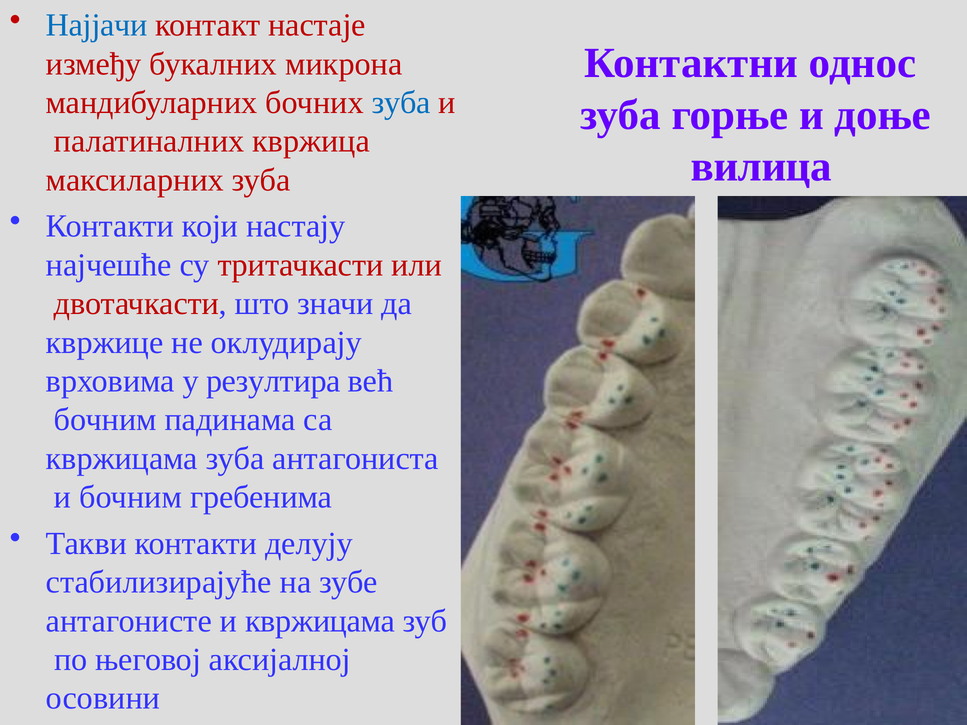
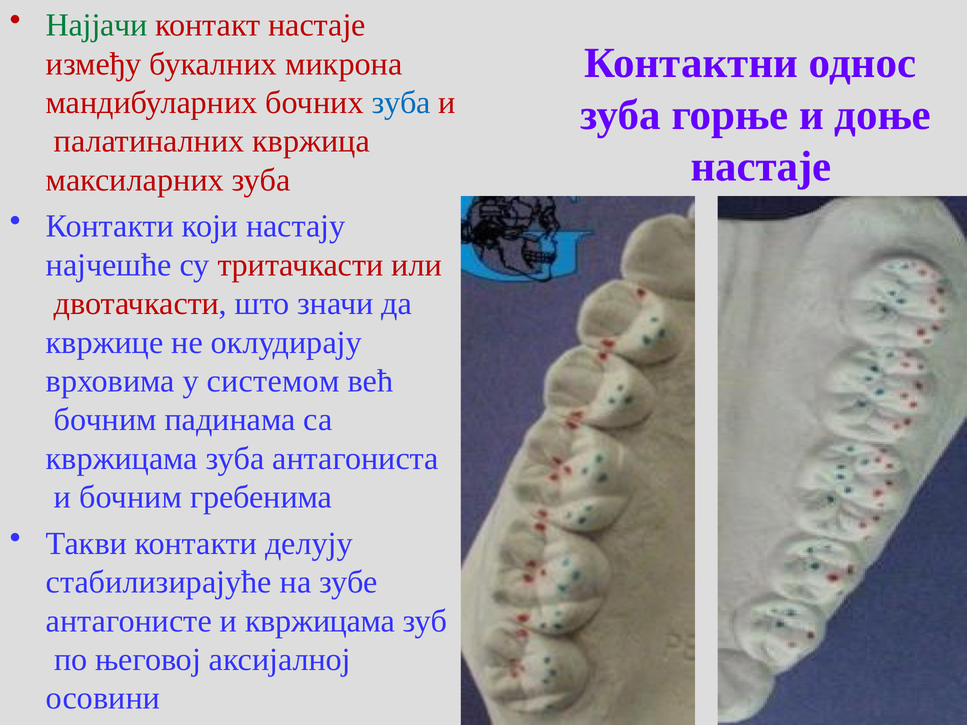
Најјачи colour: blue -> green (97, 25)
вилица: вилица -> настаје (761, 166)
резултира: резултира -> системом (273, 381)
